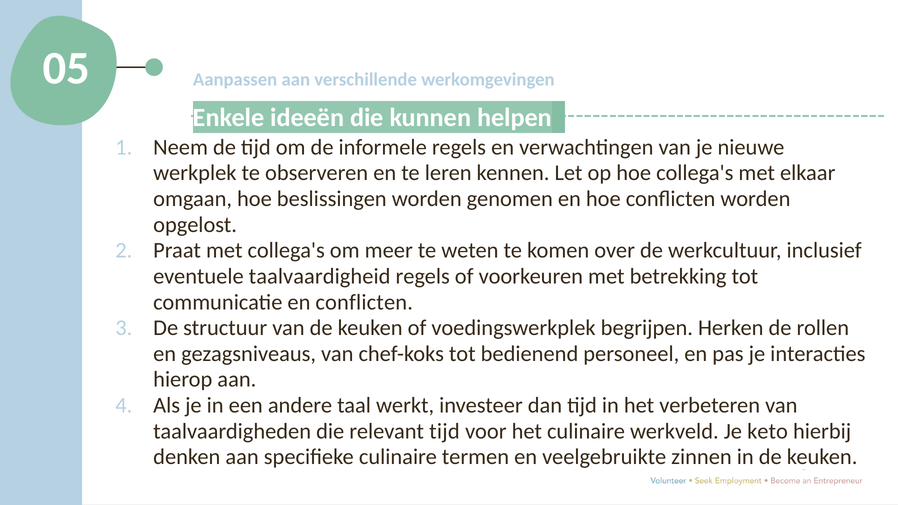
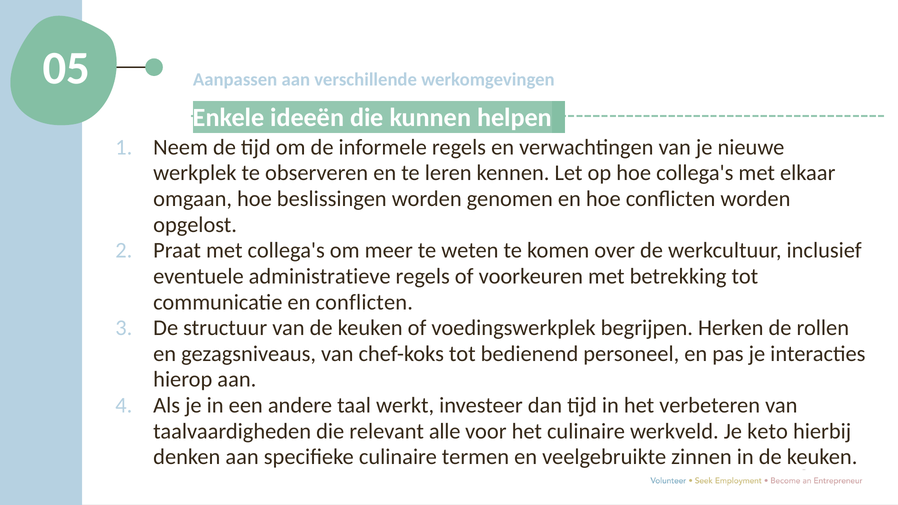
taalvaardigheid: taalvaardigheid -> administratieve (320, 276)
relevant tijd: tijd -> alle (445, 431)
